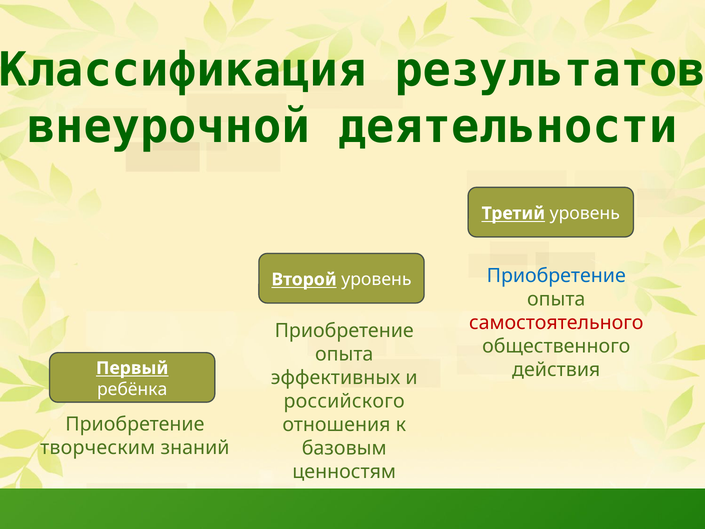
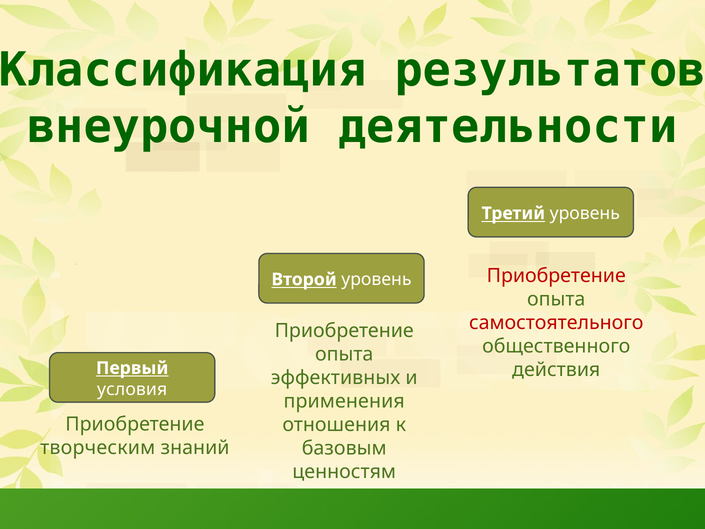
Приобретение colour: blue -> red (556, 276)
ребёнка: ребёнка -> условия (132, 389)
российского: российского -> применения (344, 401)
